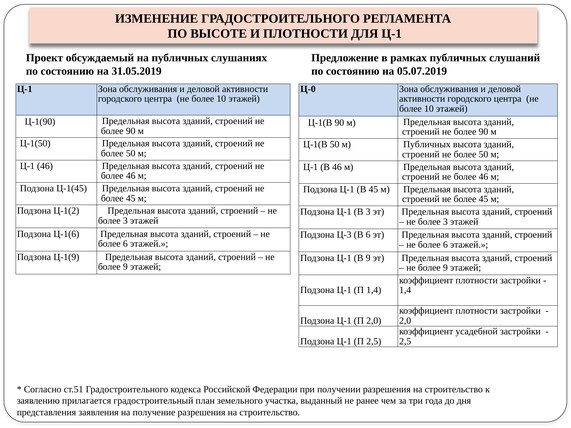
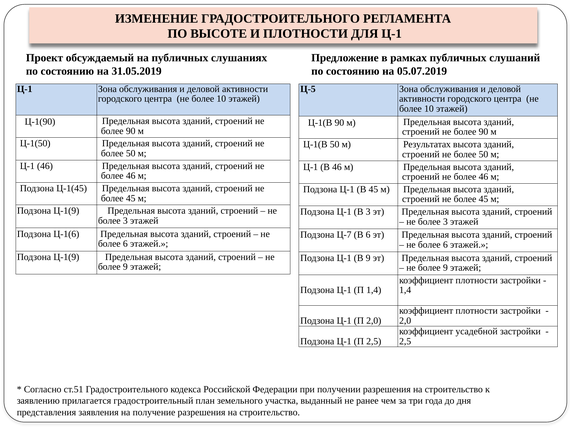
Ц-0: Ц-0 -> Ц-5 (308, 89)
м Публичных: Публичных -> Результатах (427, 145)
Ц-1(2: Ц-1(2 -> Ц-1(9 (66, 211)
Ц-3: Ц-3 -> Ц-7 (344, 235)
